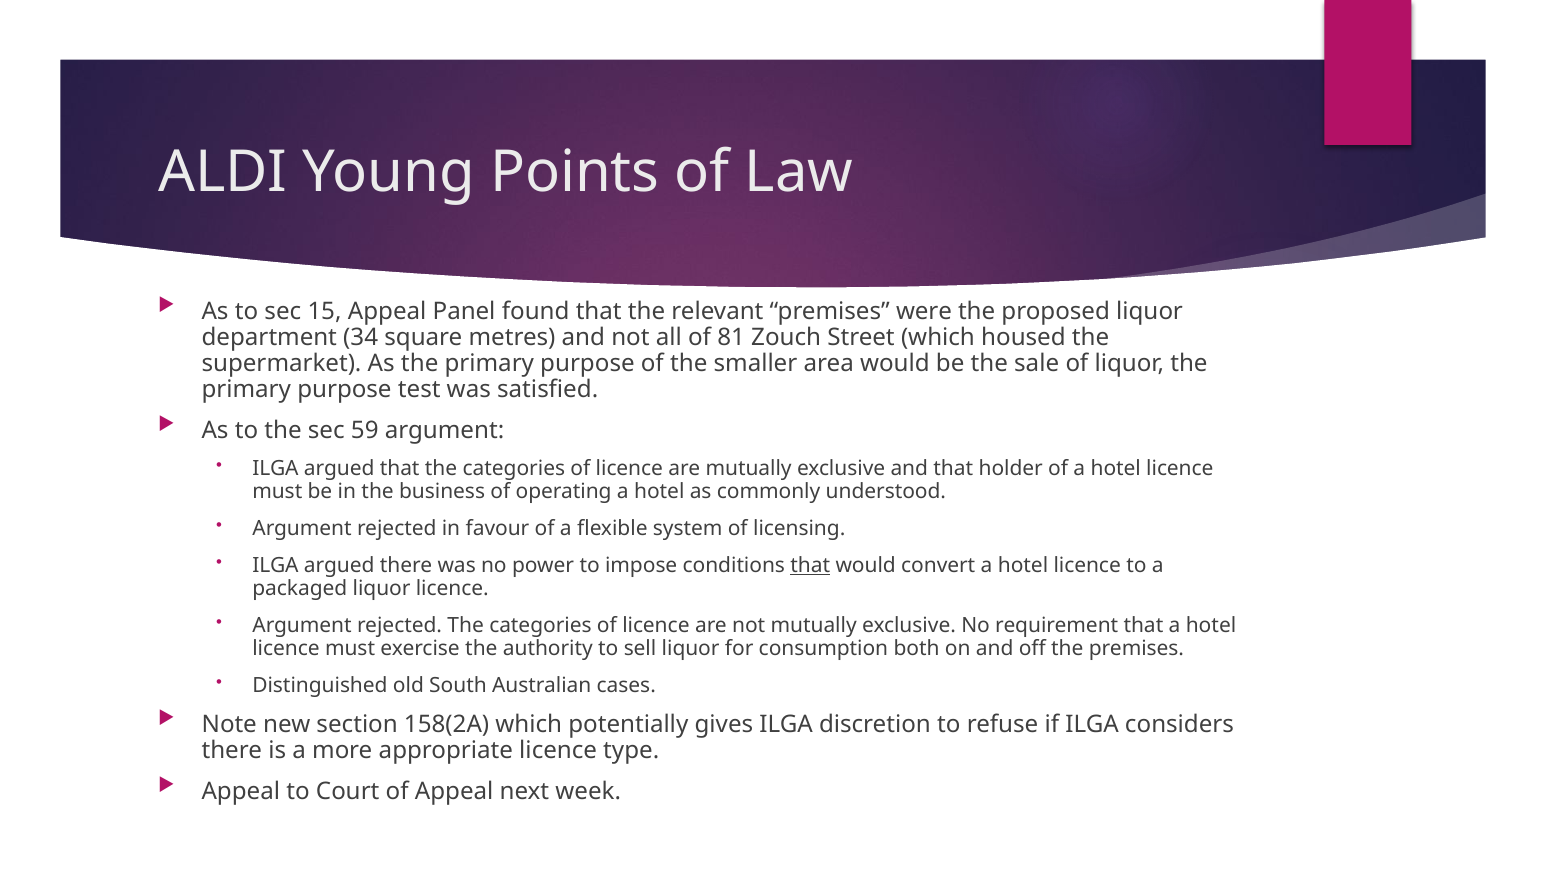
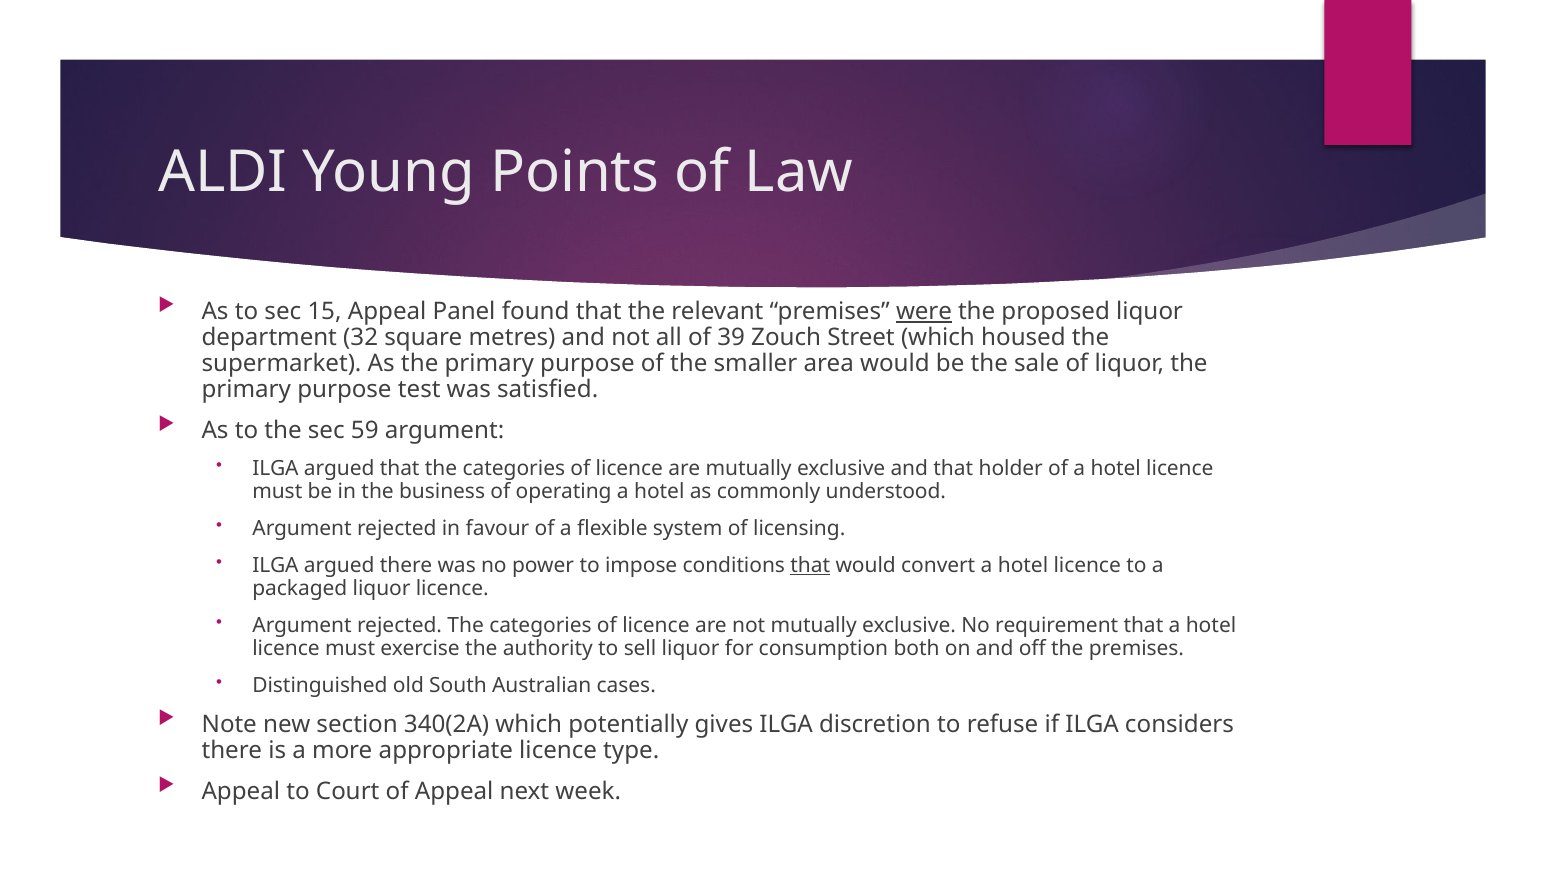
were underline: none -> present (924, 312)
34: 34 -> 32 (361, 338)
81: 81 -> 39 (731, 338)
158(2A: 158(2A -> 340(2A (447, 725)
